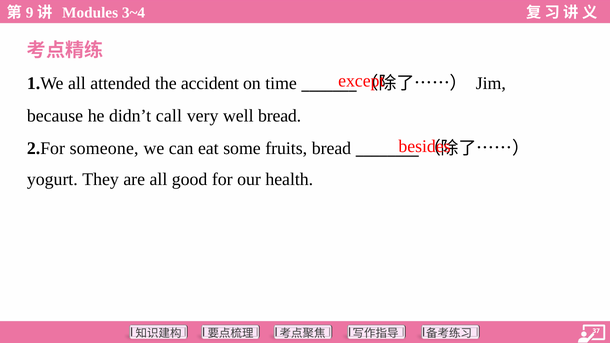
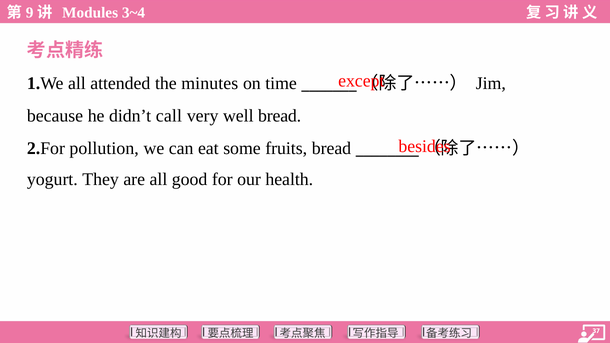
accident: accident -> minutes (210, 84)
someone: someone -> pollution (104, 148)
